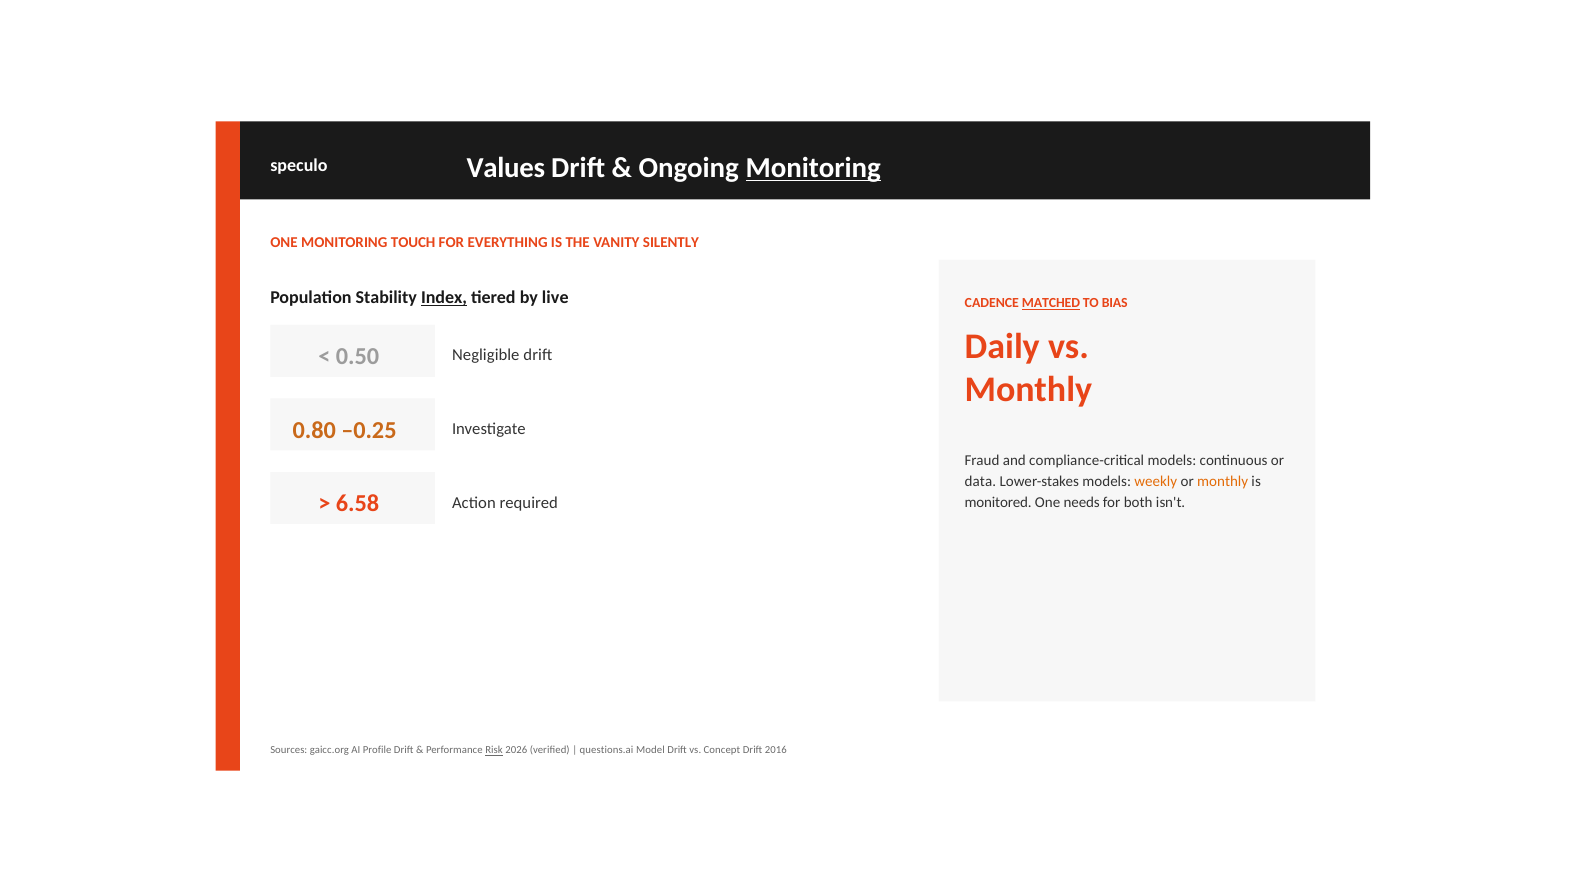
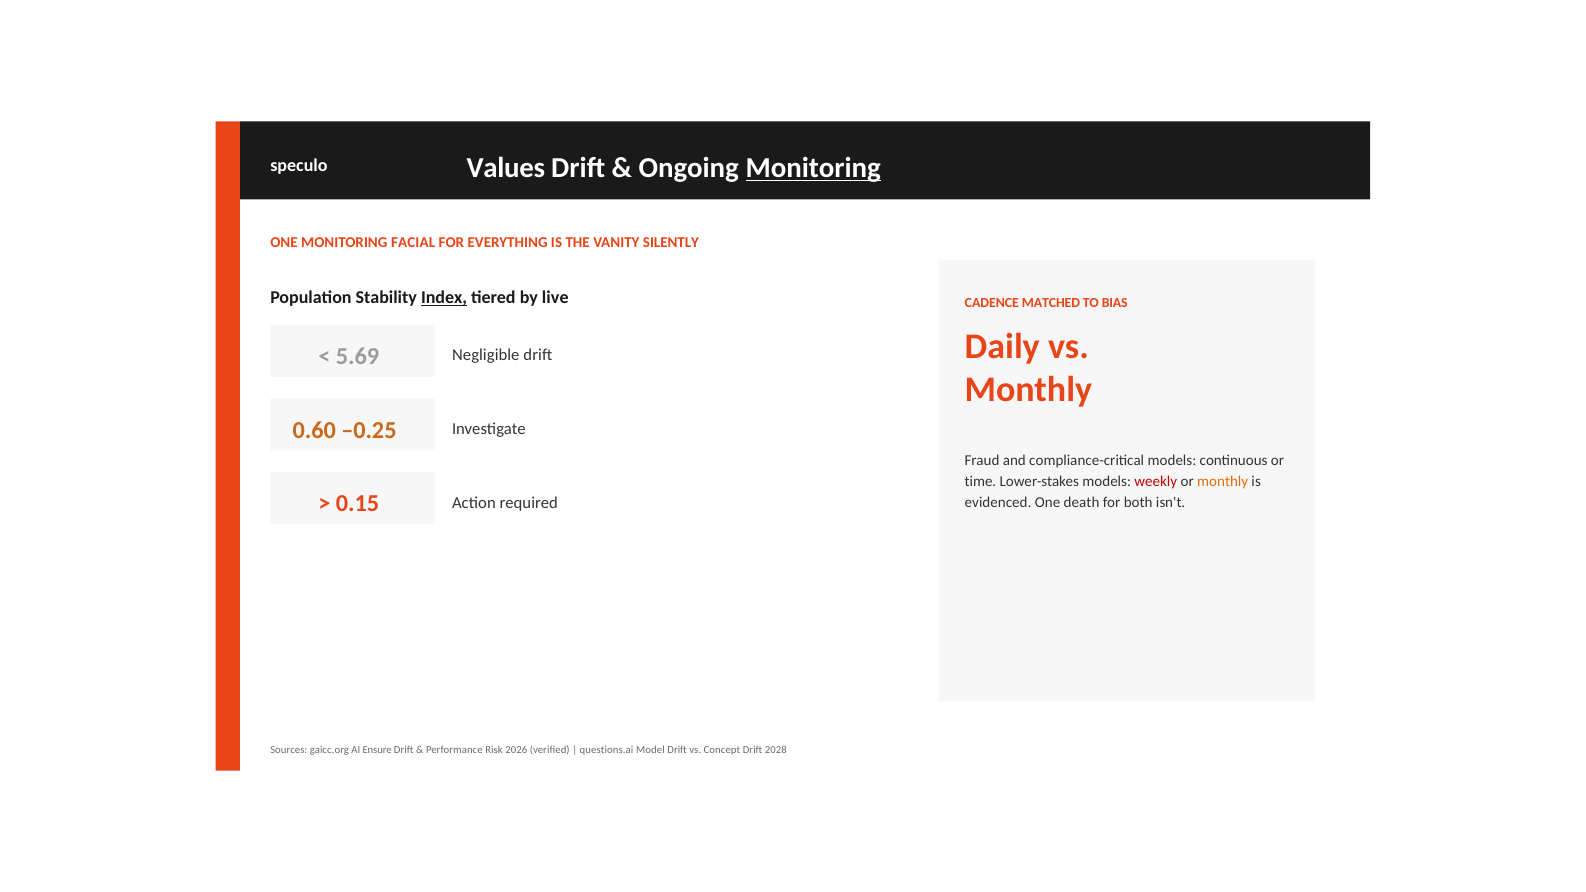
TOUCH: TOUCH -> FACIAL (413, 243)
MATCHED underline: present -> none (1051, 303)
0.50: 0.50 -> 5.69 (357, 357)
0.80: 0.80 -> 0.60 (314, 430)
data: data -> time (980, 482)
weekly colour: orange -> red (1156, 482)
6.58: 6.58 -> 0.15 (357, 504)
monitored: monitored -> evidenced (998, 502)
needs: needs -> death (1082, 502)
Profile: Profile -> Ensure (377, 750)
Risk underline: present -> none (494, 750)
2016: 2016 -> 2028 (776, 750)
